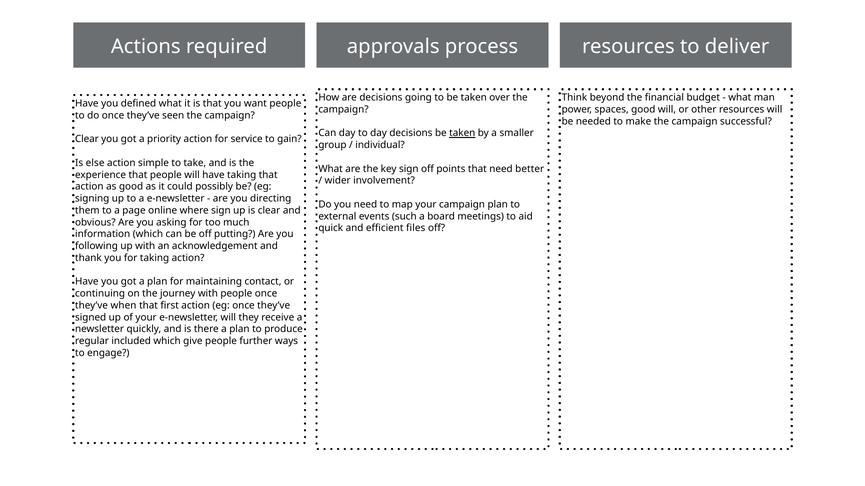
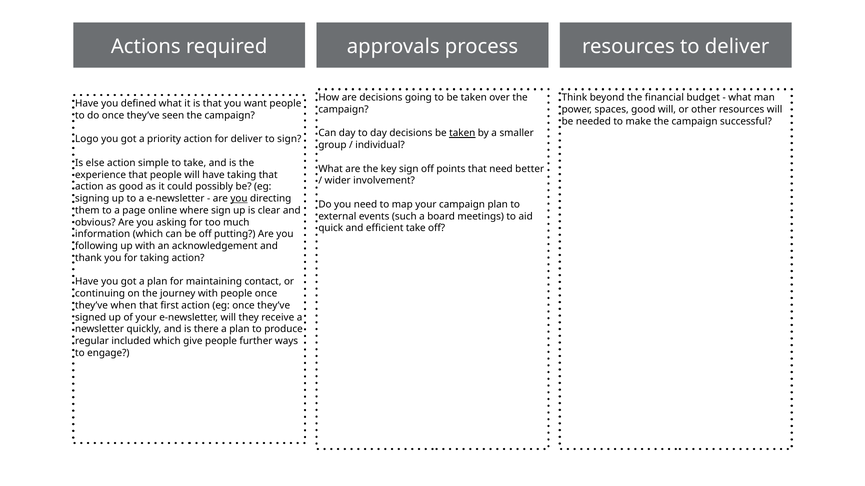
Clear: Clear -> Logo (87, 139)
for service: service -> deliver (247, 139)
to gain: gain -> sign (289, 139)
you underline: none -> present (239, 199)
efficient files: files -> take (416, 228)
